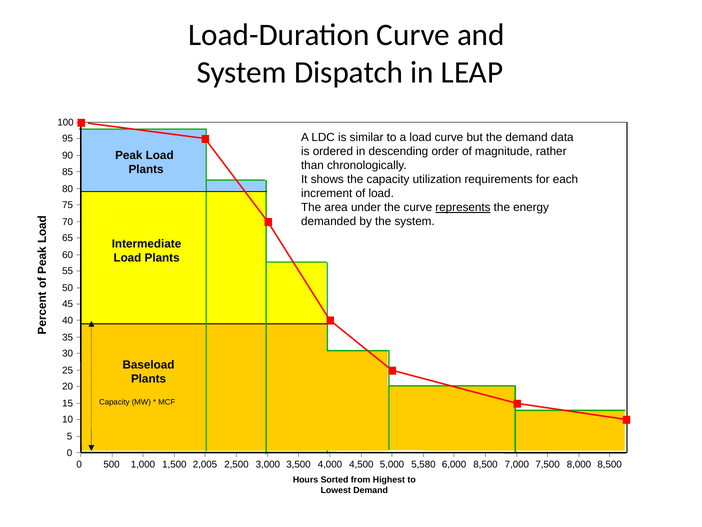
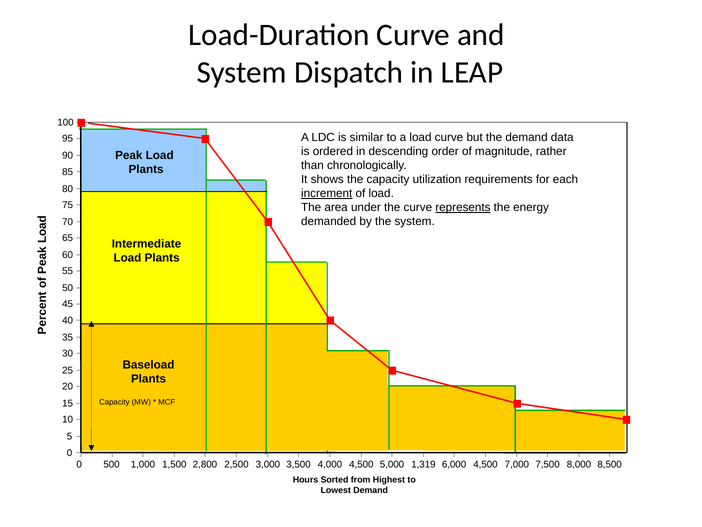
increment underline: none -> present (327, 193)
2,005: 2,005 -> 2,800 (205, 464)
5,580: 5,580 -> 1,319 (423, 464)
8,500: 8,500 -> 4,500 (485, 464)
